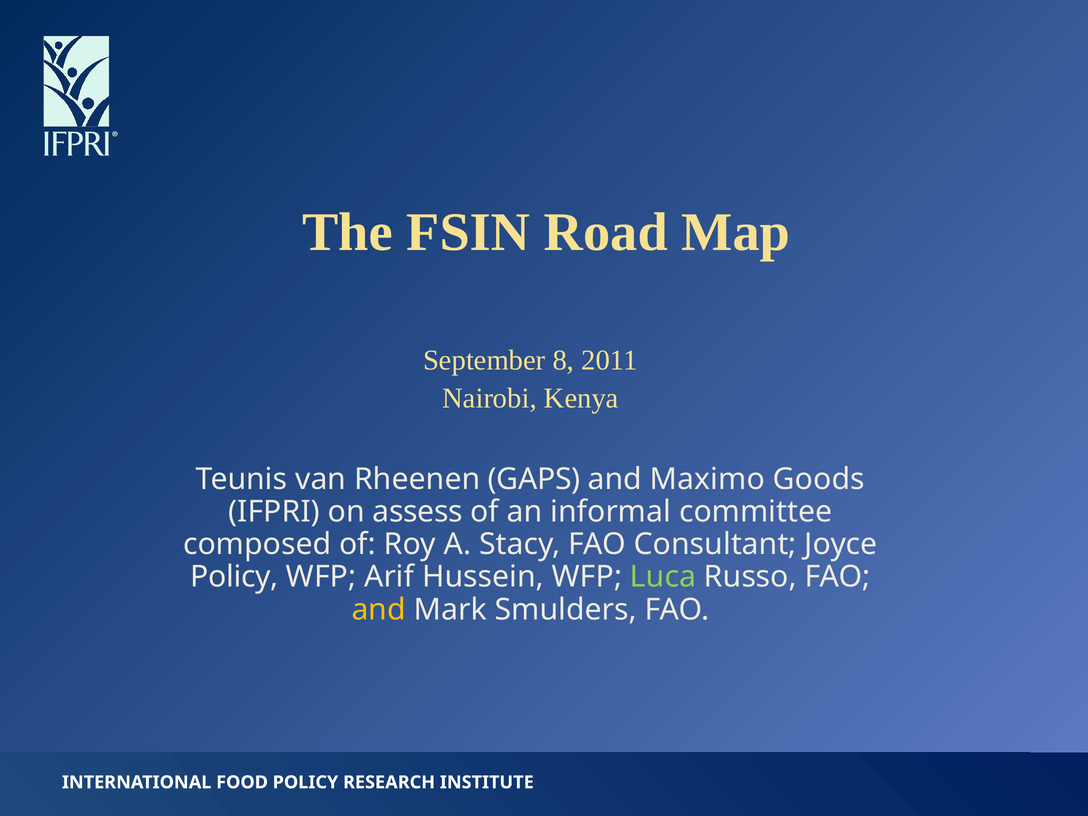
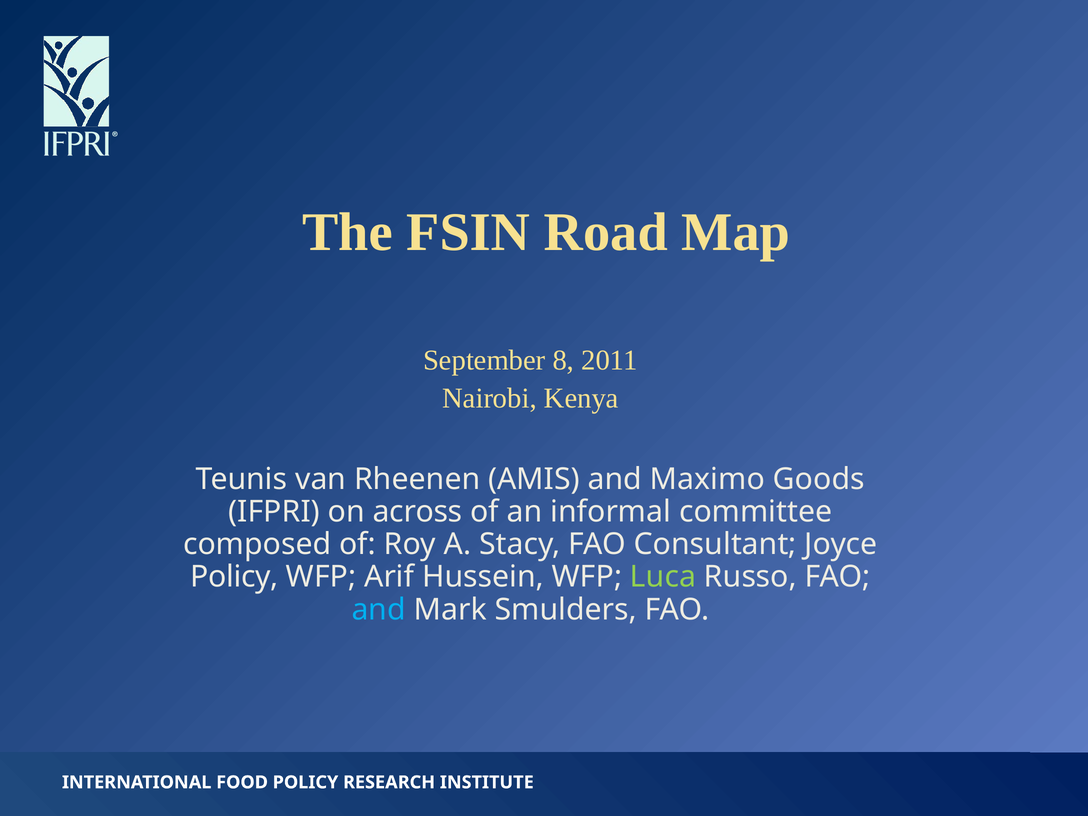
GAPS: GAPS -> AMIS (534, 479)
assess: assess -> across (418, 512)
and colour: yellow -> light blue (379, 610)
